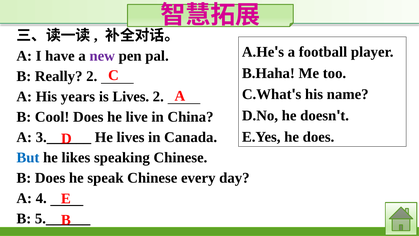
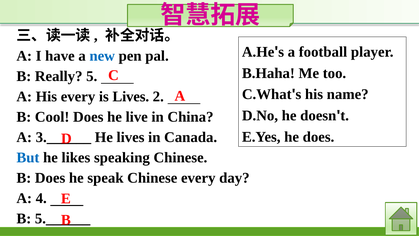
new colour: purple -> blue (102, 56)
Really 2: 2 -> 5 (92, 76)
His years: years -> every (78, 96)
